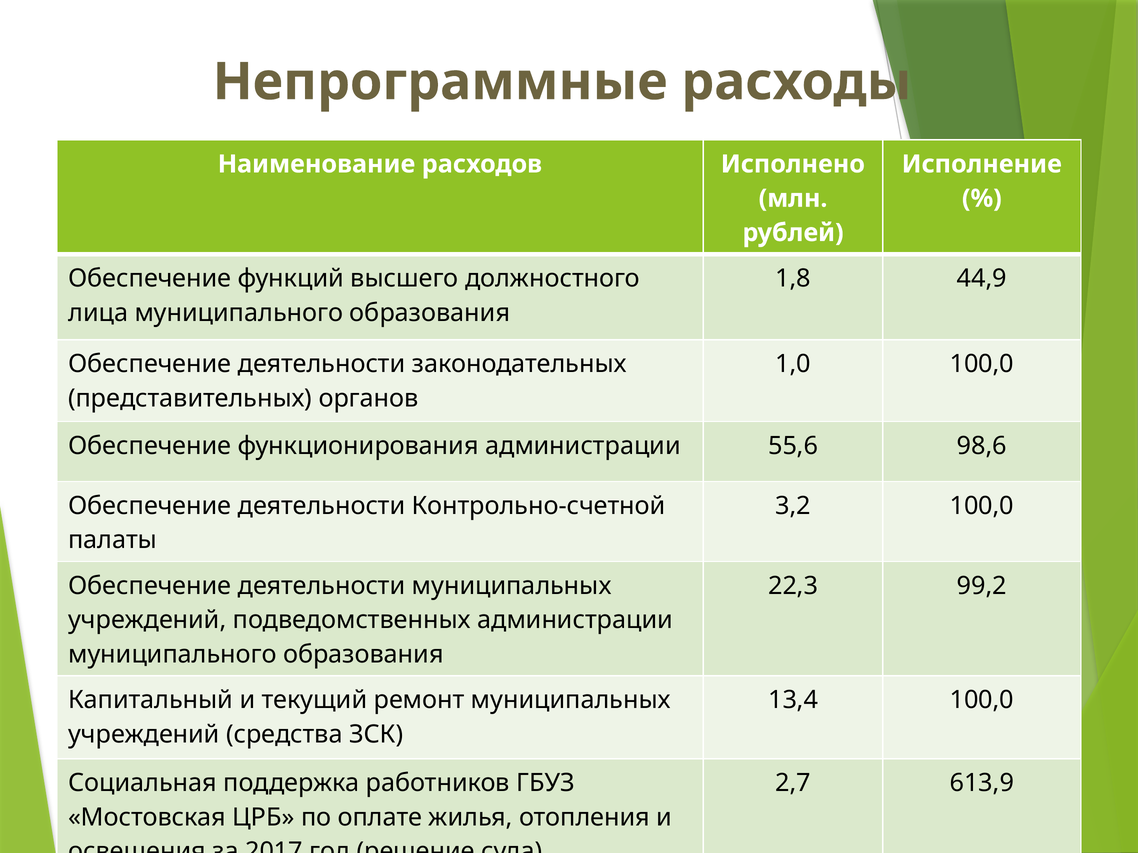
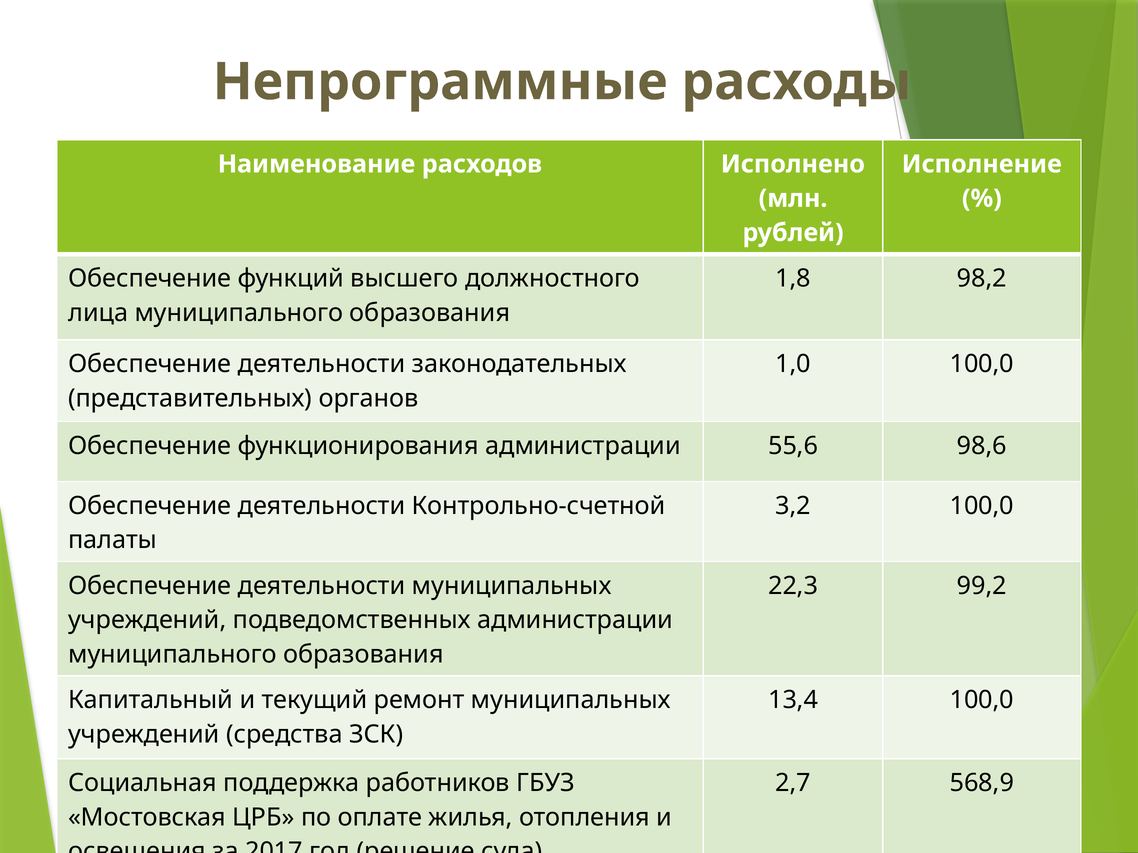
44,9: 44,9 -> 98,2 (982, 279)
613,9: 613,9 -> 568,9 (982, 783)
